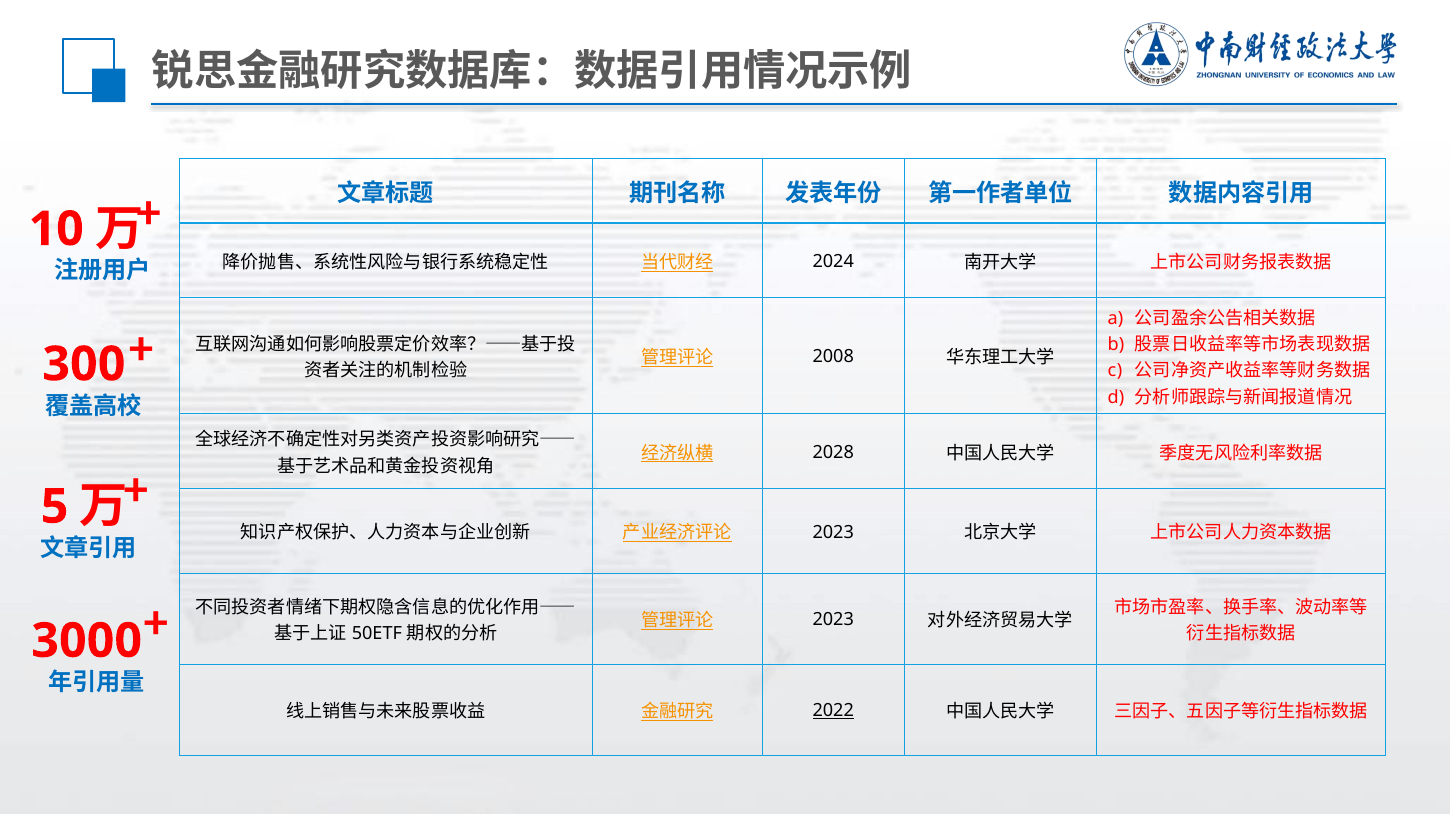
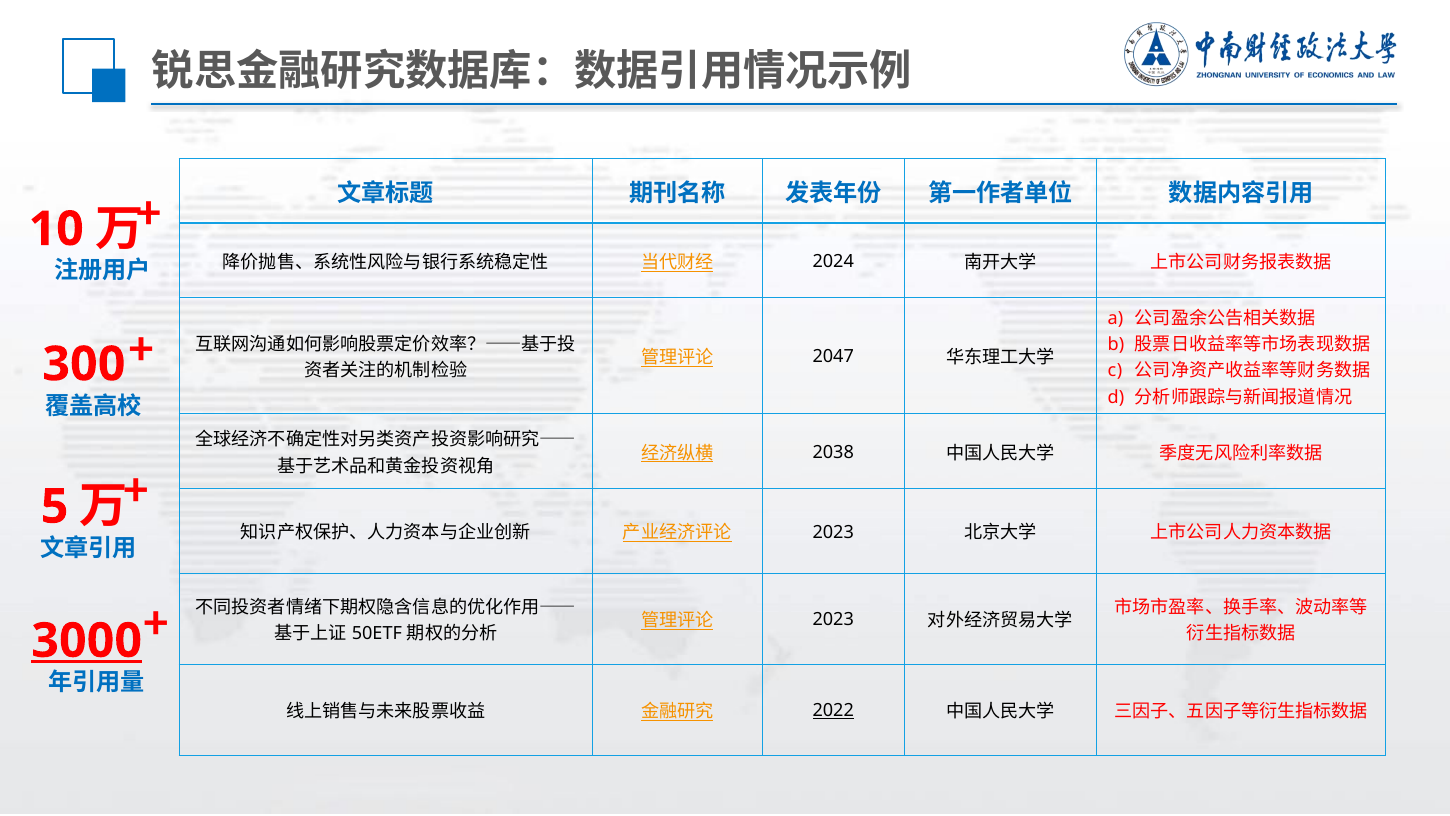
2008: 2008 -> 2047 (833, 357)
2028: 2028 -> 2038 (833, 452)
3000 underline: none -> present (87, 641)
